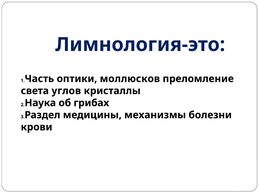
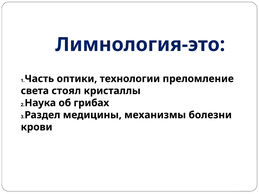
моллюсков: моллюсков -> технологии (130, 79)
углов: углов -> стоял (66, 91)
